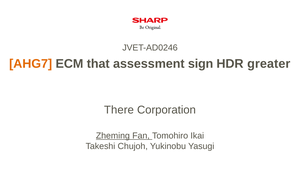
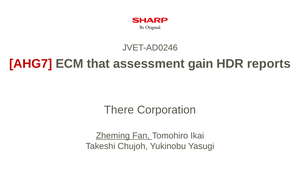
AHG7 colour: orange -> red (31, 64)
sign: sign -> gain (201, 64)
greater: greater -> reports (269, 64)
